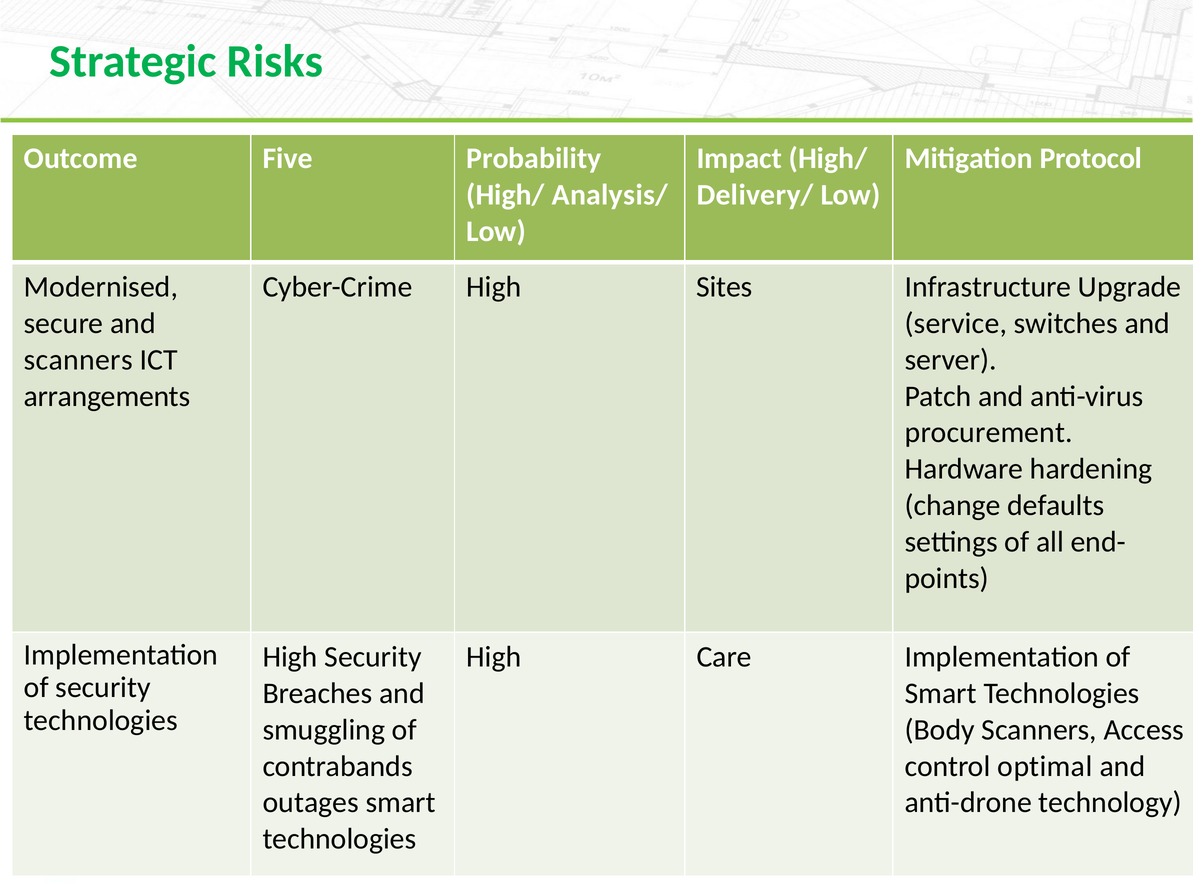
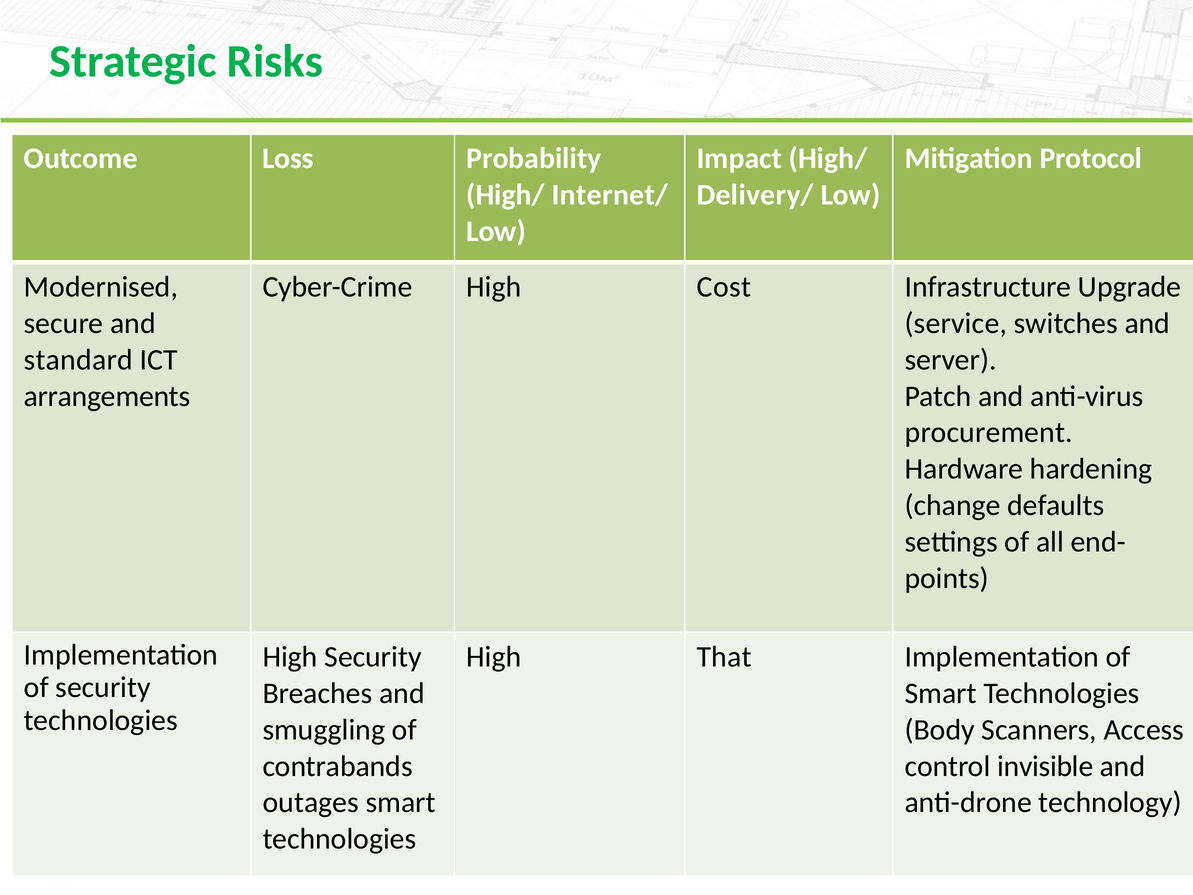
Five: Five -> Loss (288, 159)
Analysis/: Analysis/ -> Internet/ (610, 195)
Sites: Sites -> Cost (724, 287)
scanners: scanners -> standard (78, 360)
Care: Care -> That (724, 657)
optimal: optimal -> invisible (1045, 766)
